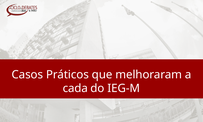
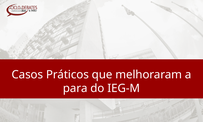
cada: cada -> para (75, 88)
